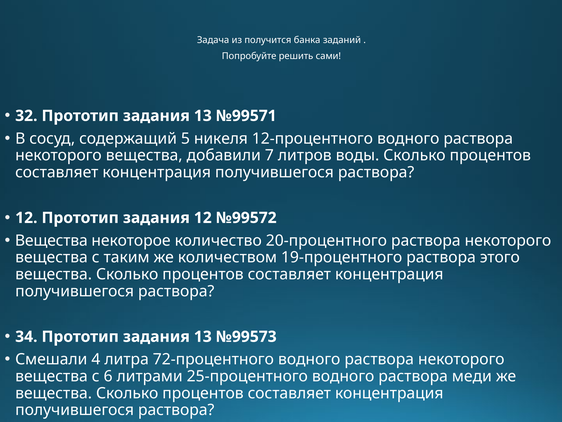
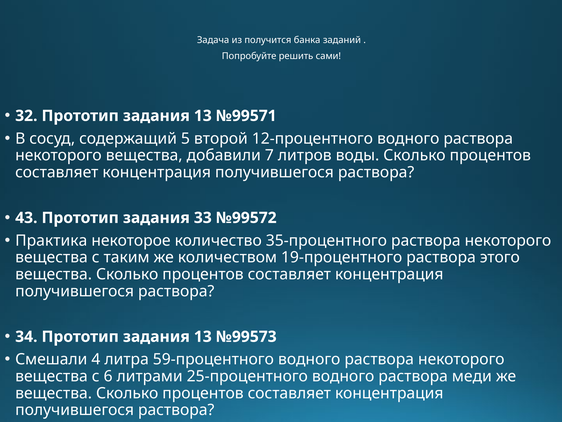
никеля: никеля -> второй (221, 138)
12: 12 -> 43 (26, 218)
задания 12: 12 -> 33 (203, 218)
Вещества: Вещества -> Практика (51, 240)
20-процентного: 20-процентного -> 35-процентного (326, 240)
72-процентного: 72-процентного -> 59-процентного (213, 359)
